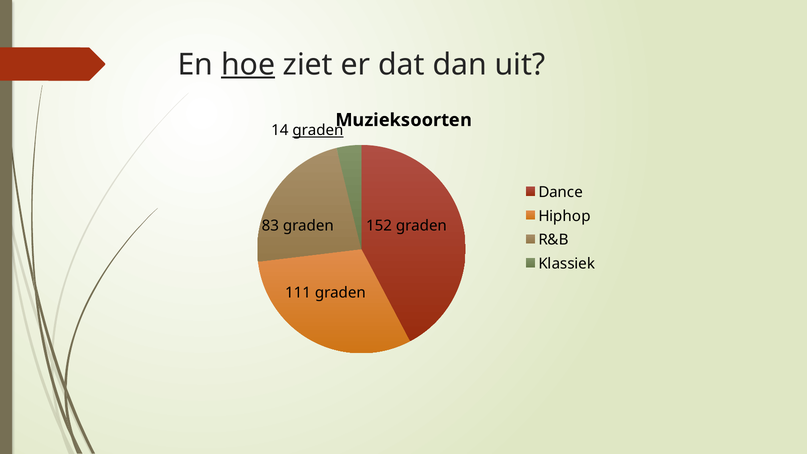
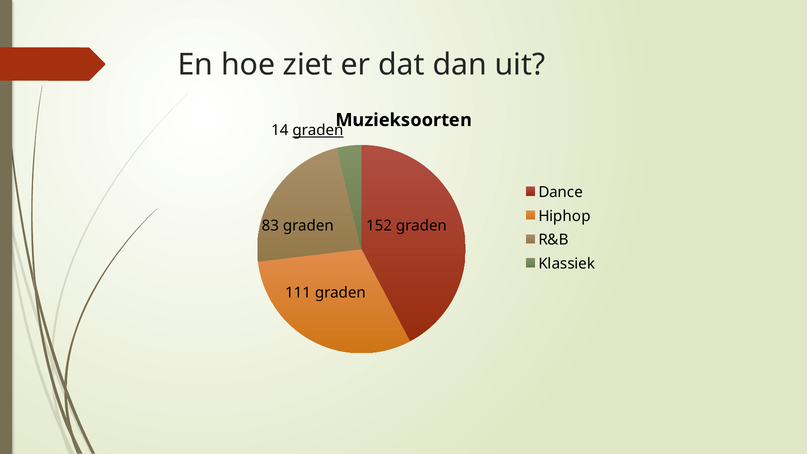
hoe underline: present -> none (248, 65)
